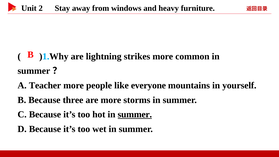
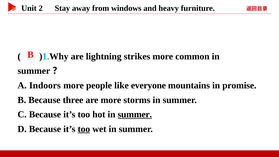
Teacher: Teacher -> Indoors (45, 85)
yourself: yourself -> promise (239, 85)
too underline: none -> present (84, 129)
